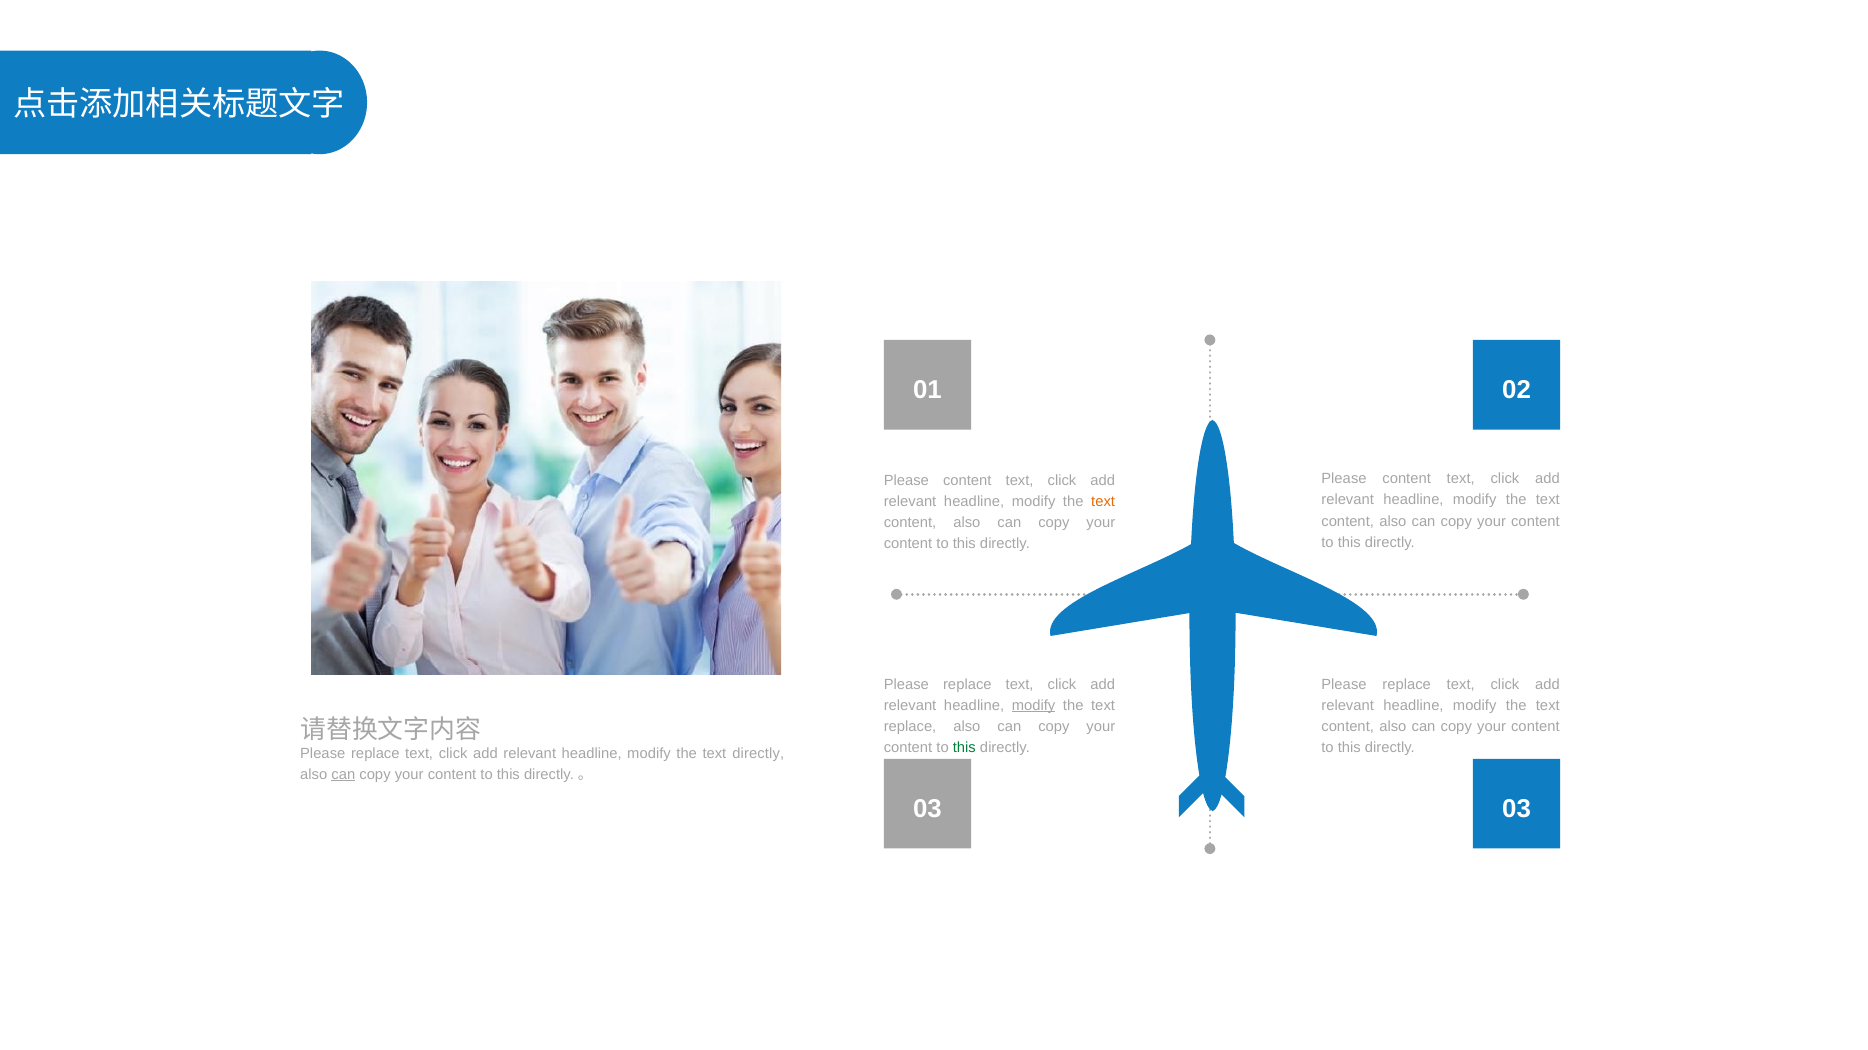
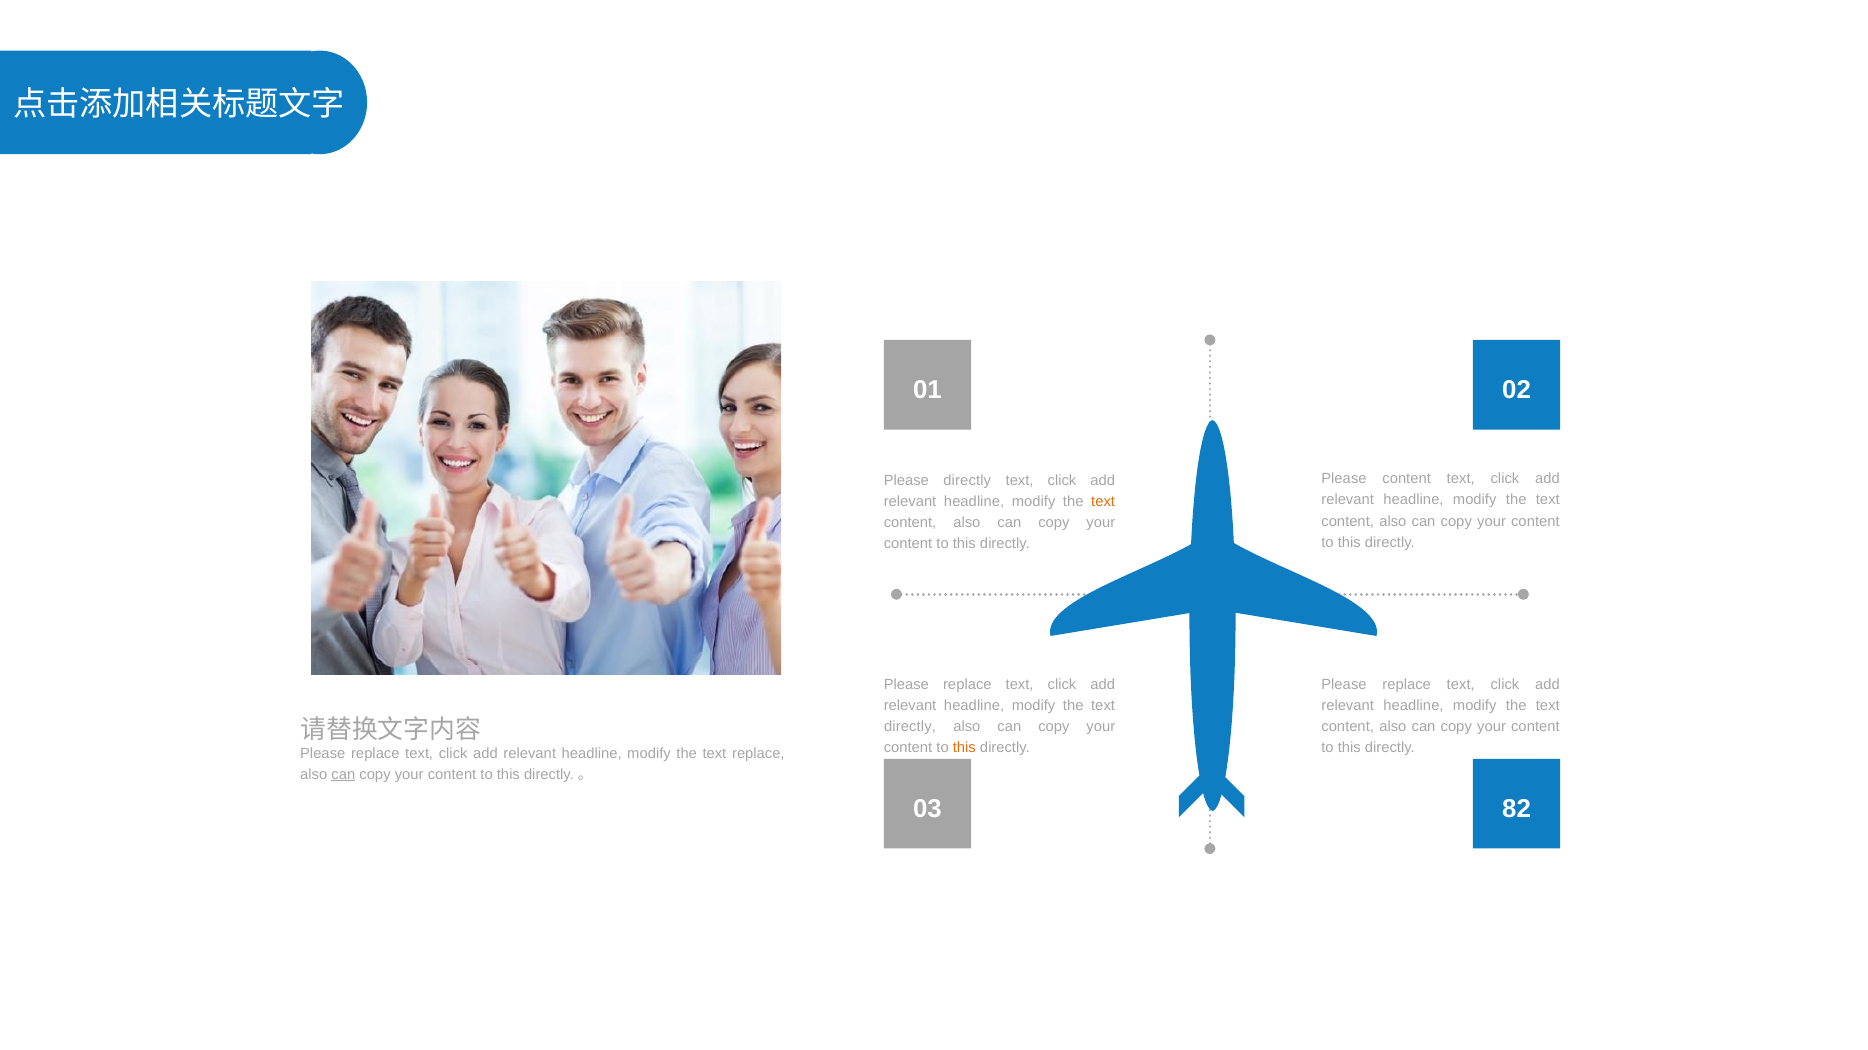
content: content -> directly (967, 481)
modify underline: present -> none (1034, 706)
replace: replace -> directly (910, 727)
this colour: green -> orange (964, 748)
text directly: directly -> replace (758, 754)
03 03: 03 -> 82 (1517, 809)
